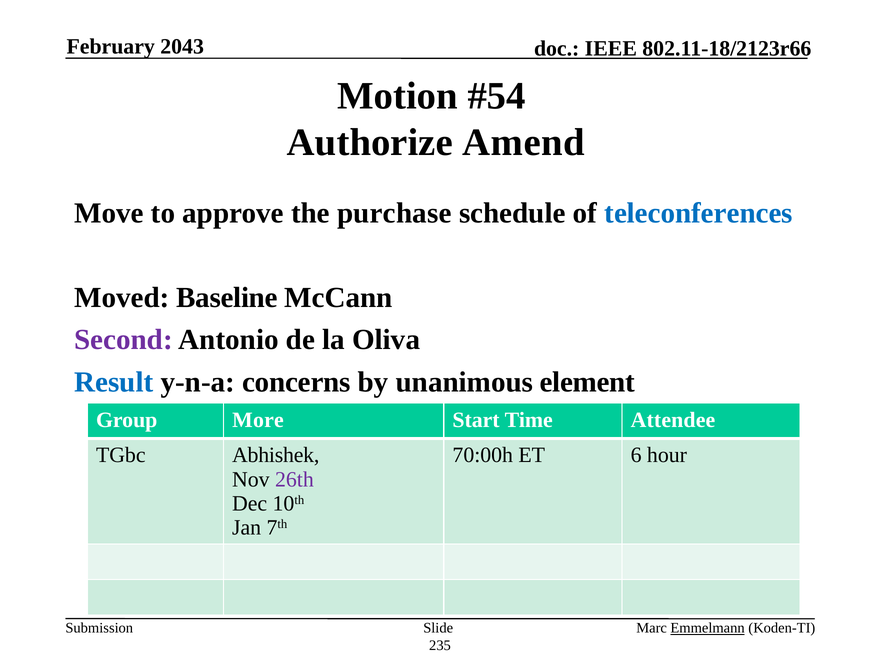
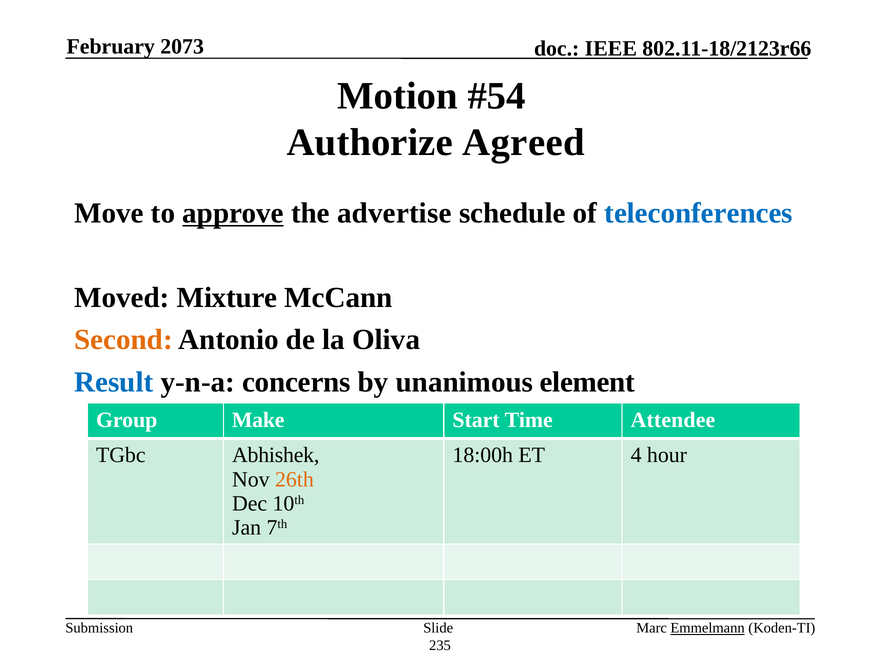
2043: 2043 -> 2073 (182, 46)
Amend: Amend -> Agreed (524, 142)
approve underline: none -> present (233, 213)
purchase: purchase -> advertise (394, 213)
Baseline: Baseline -> Mixture (227, 297)
Second colour: purple -> orange (124, 340)
More: More -> Make (258, 420)
70:00h: 70:00h -> 18:00h (483, 455)
6: 6 -> 4 (636, 455)
26th colour: purple -> orange (294, 479)
